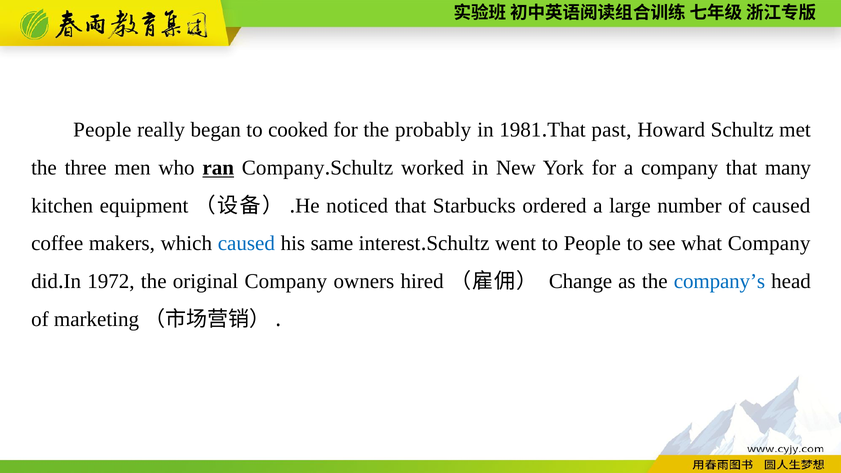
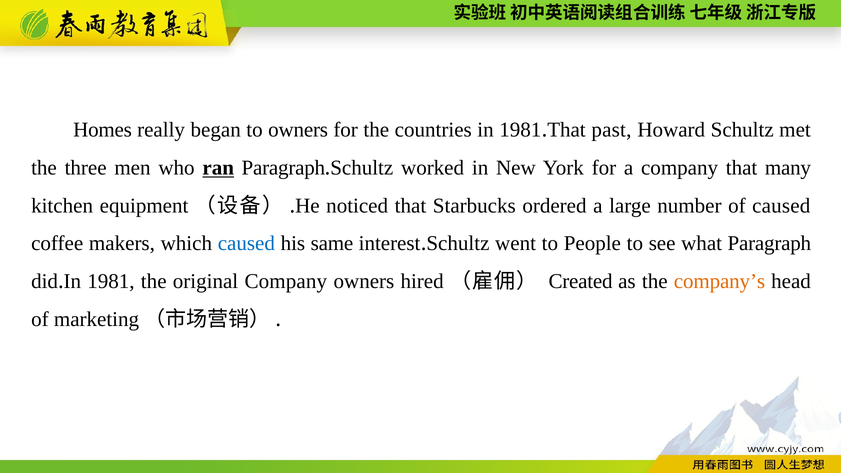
People: People -> Homes (103, 130)
to cooked: cooked -> owners (298, 130)
probably: probably -> countries (433, 130)
ran Company: Company -> Paragraph (283, 168)
what Company: Company -> Paragraph (769, 244)
1972: 1972 -> 1981 (111, 281)
Change: Change -> Created (581, 281)
company’s colour: blue -> orange (719, 281)
